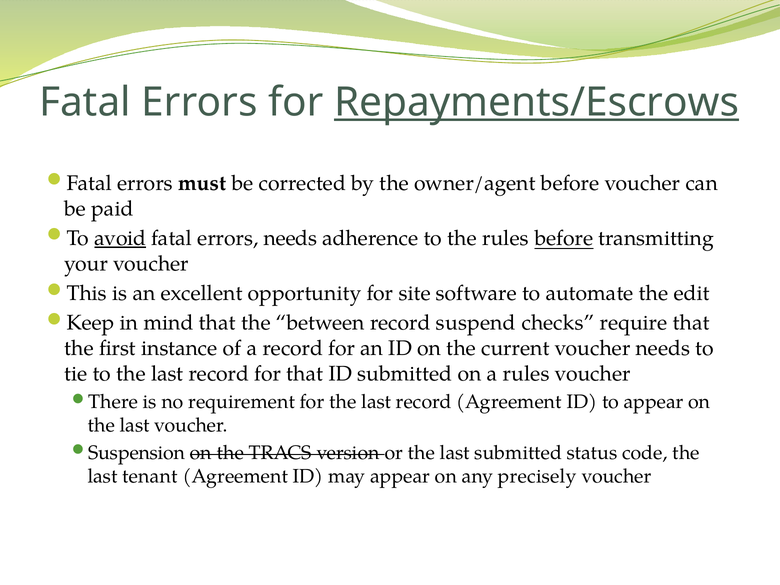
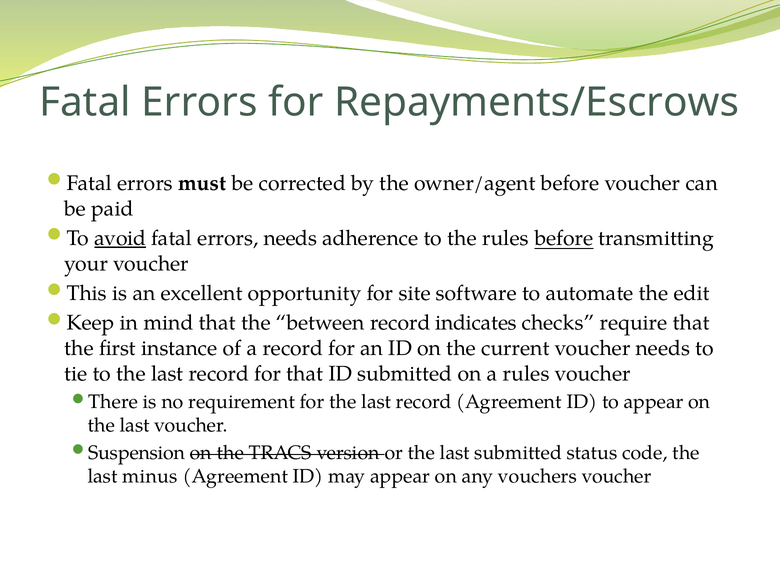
Repayments/Escrows underline: present -> none (537, 102)
suspend: suspend -> indicates (476, 323)
tenant: tenant -> minus (150, 476)
precisely: precisely -> vouchers (537, 476)
